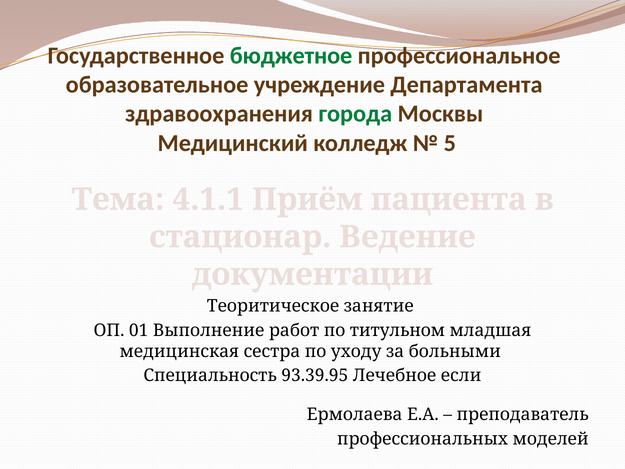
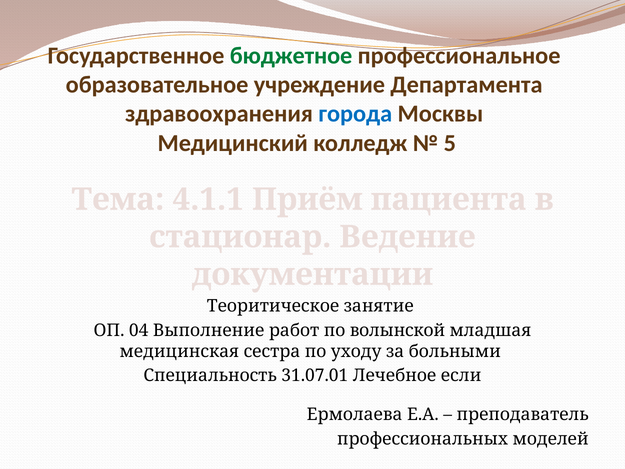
города colour: green -> blue (355, 114)
01: 01 -> 04 (139, 330)
титульном: титульном -> волынской (397, 330)
93.39.95: 93.39.95 -> 31.07.01 (315, 375)
